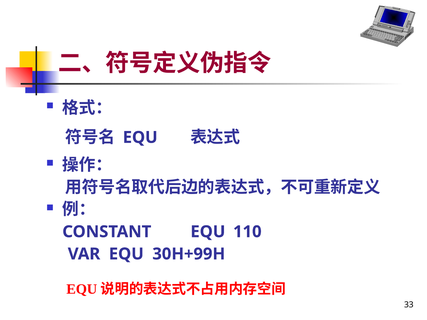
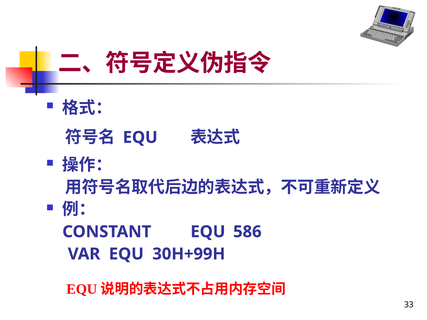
110: 110 -> 586 (247, 232)
